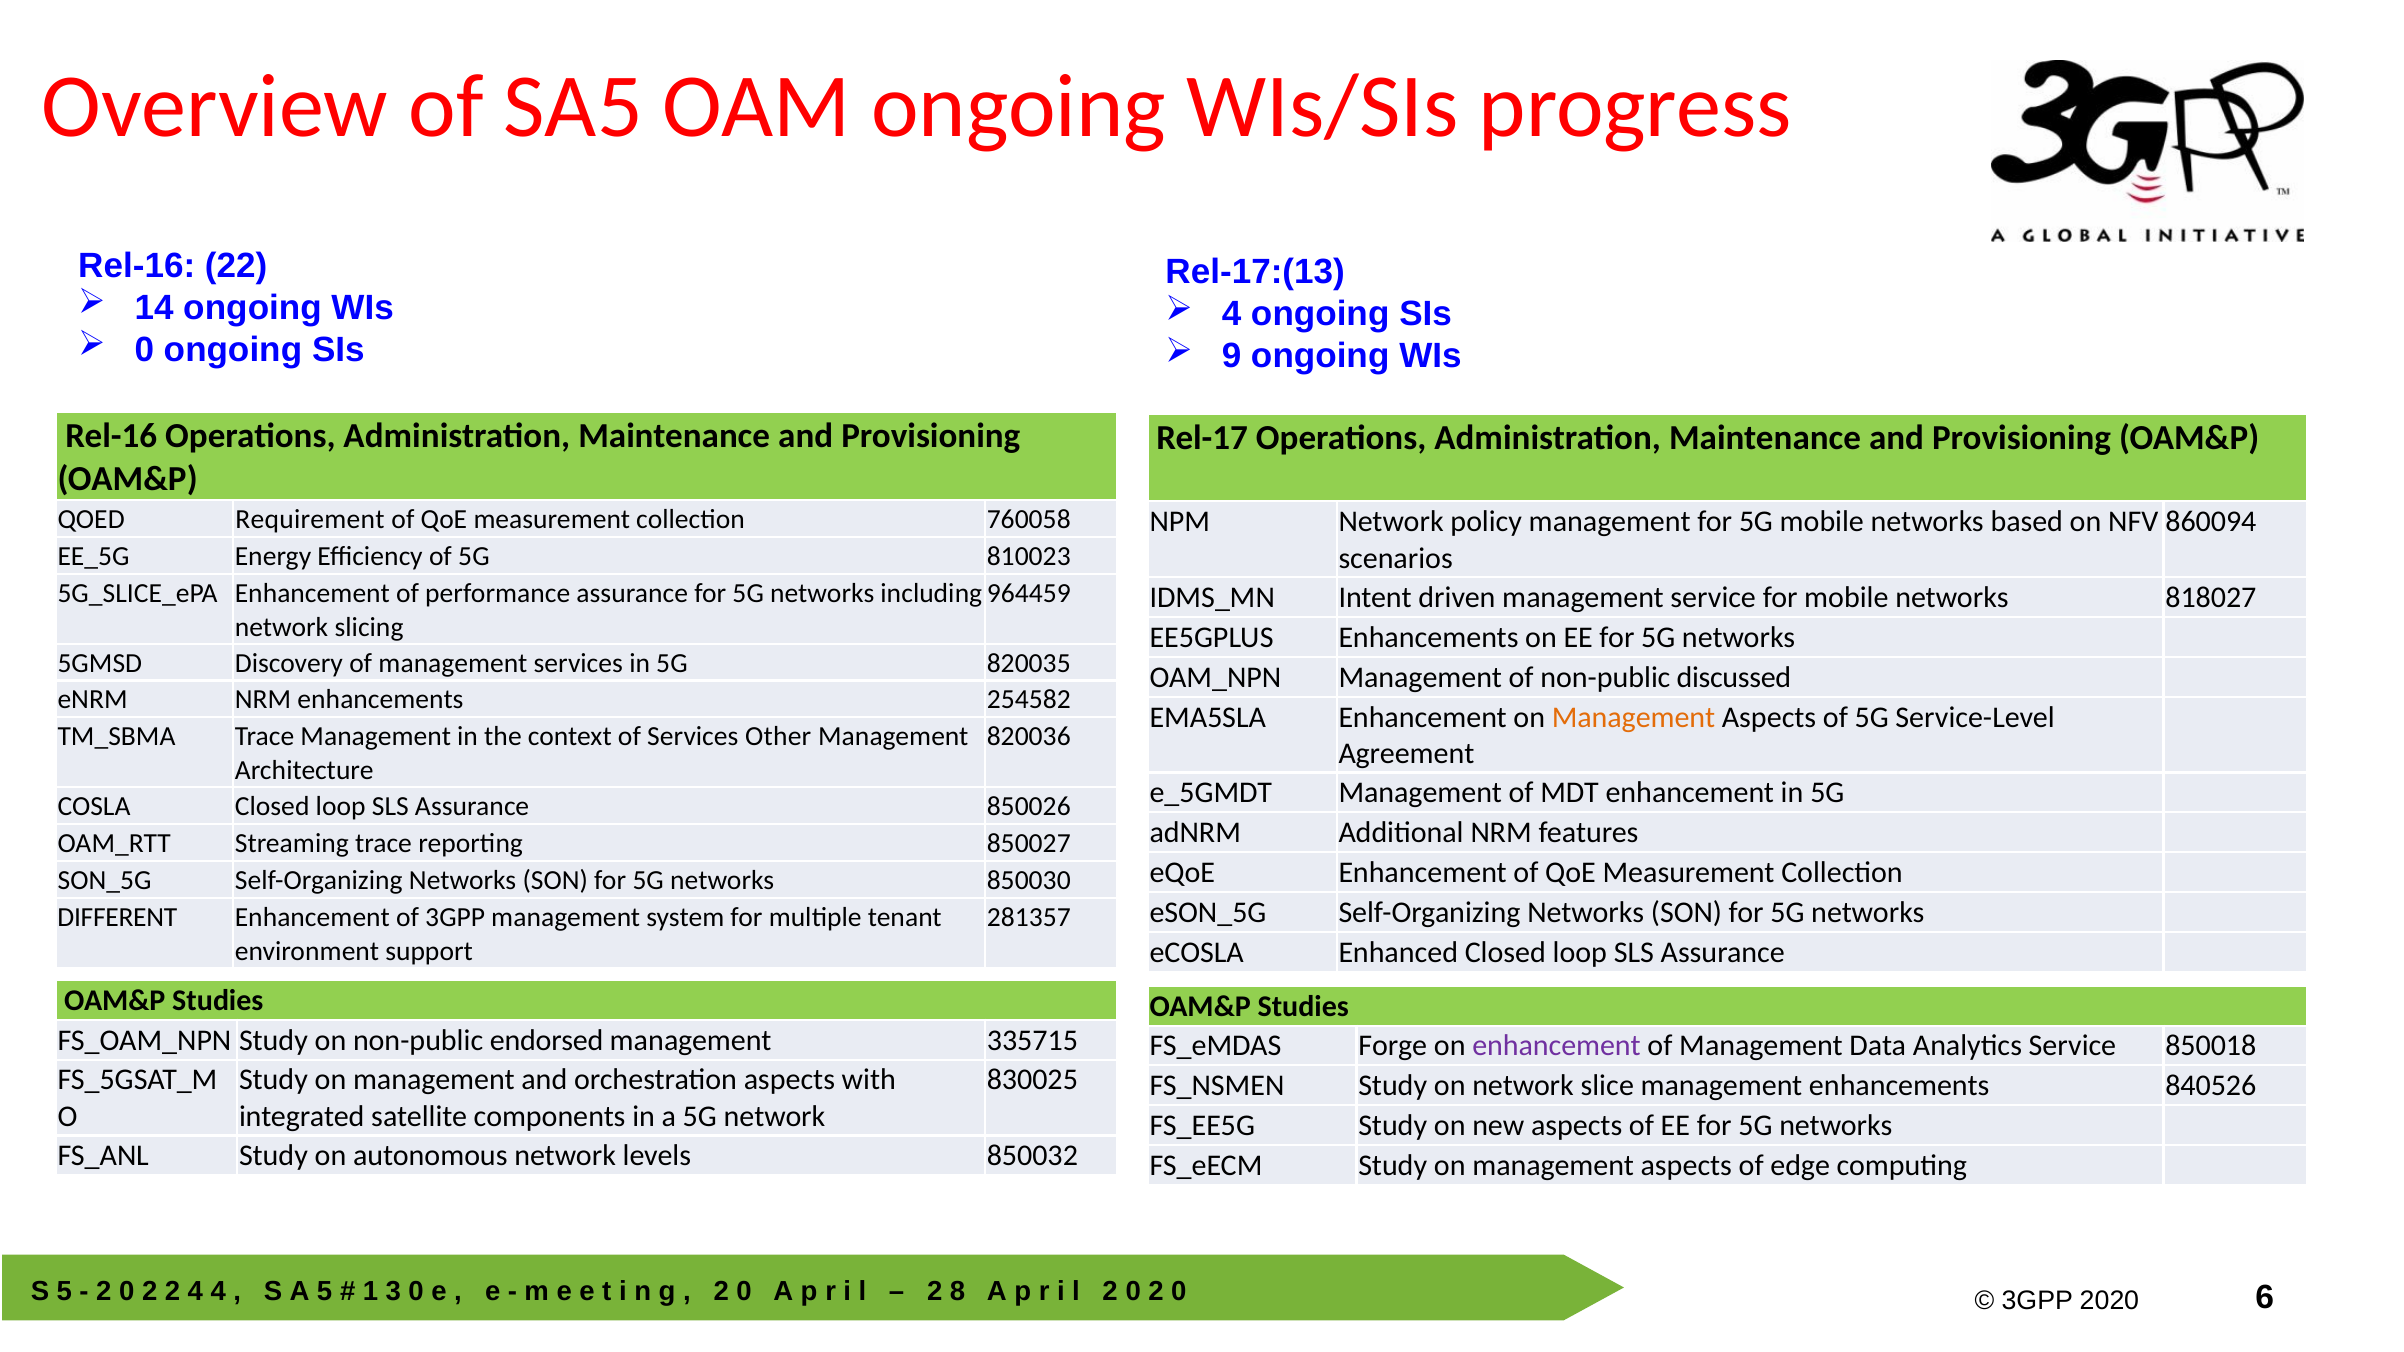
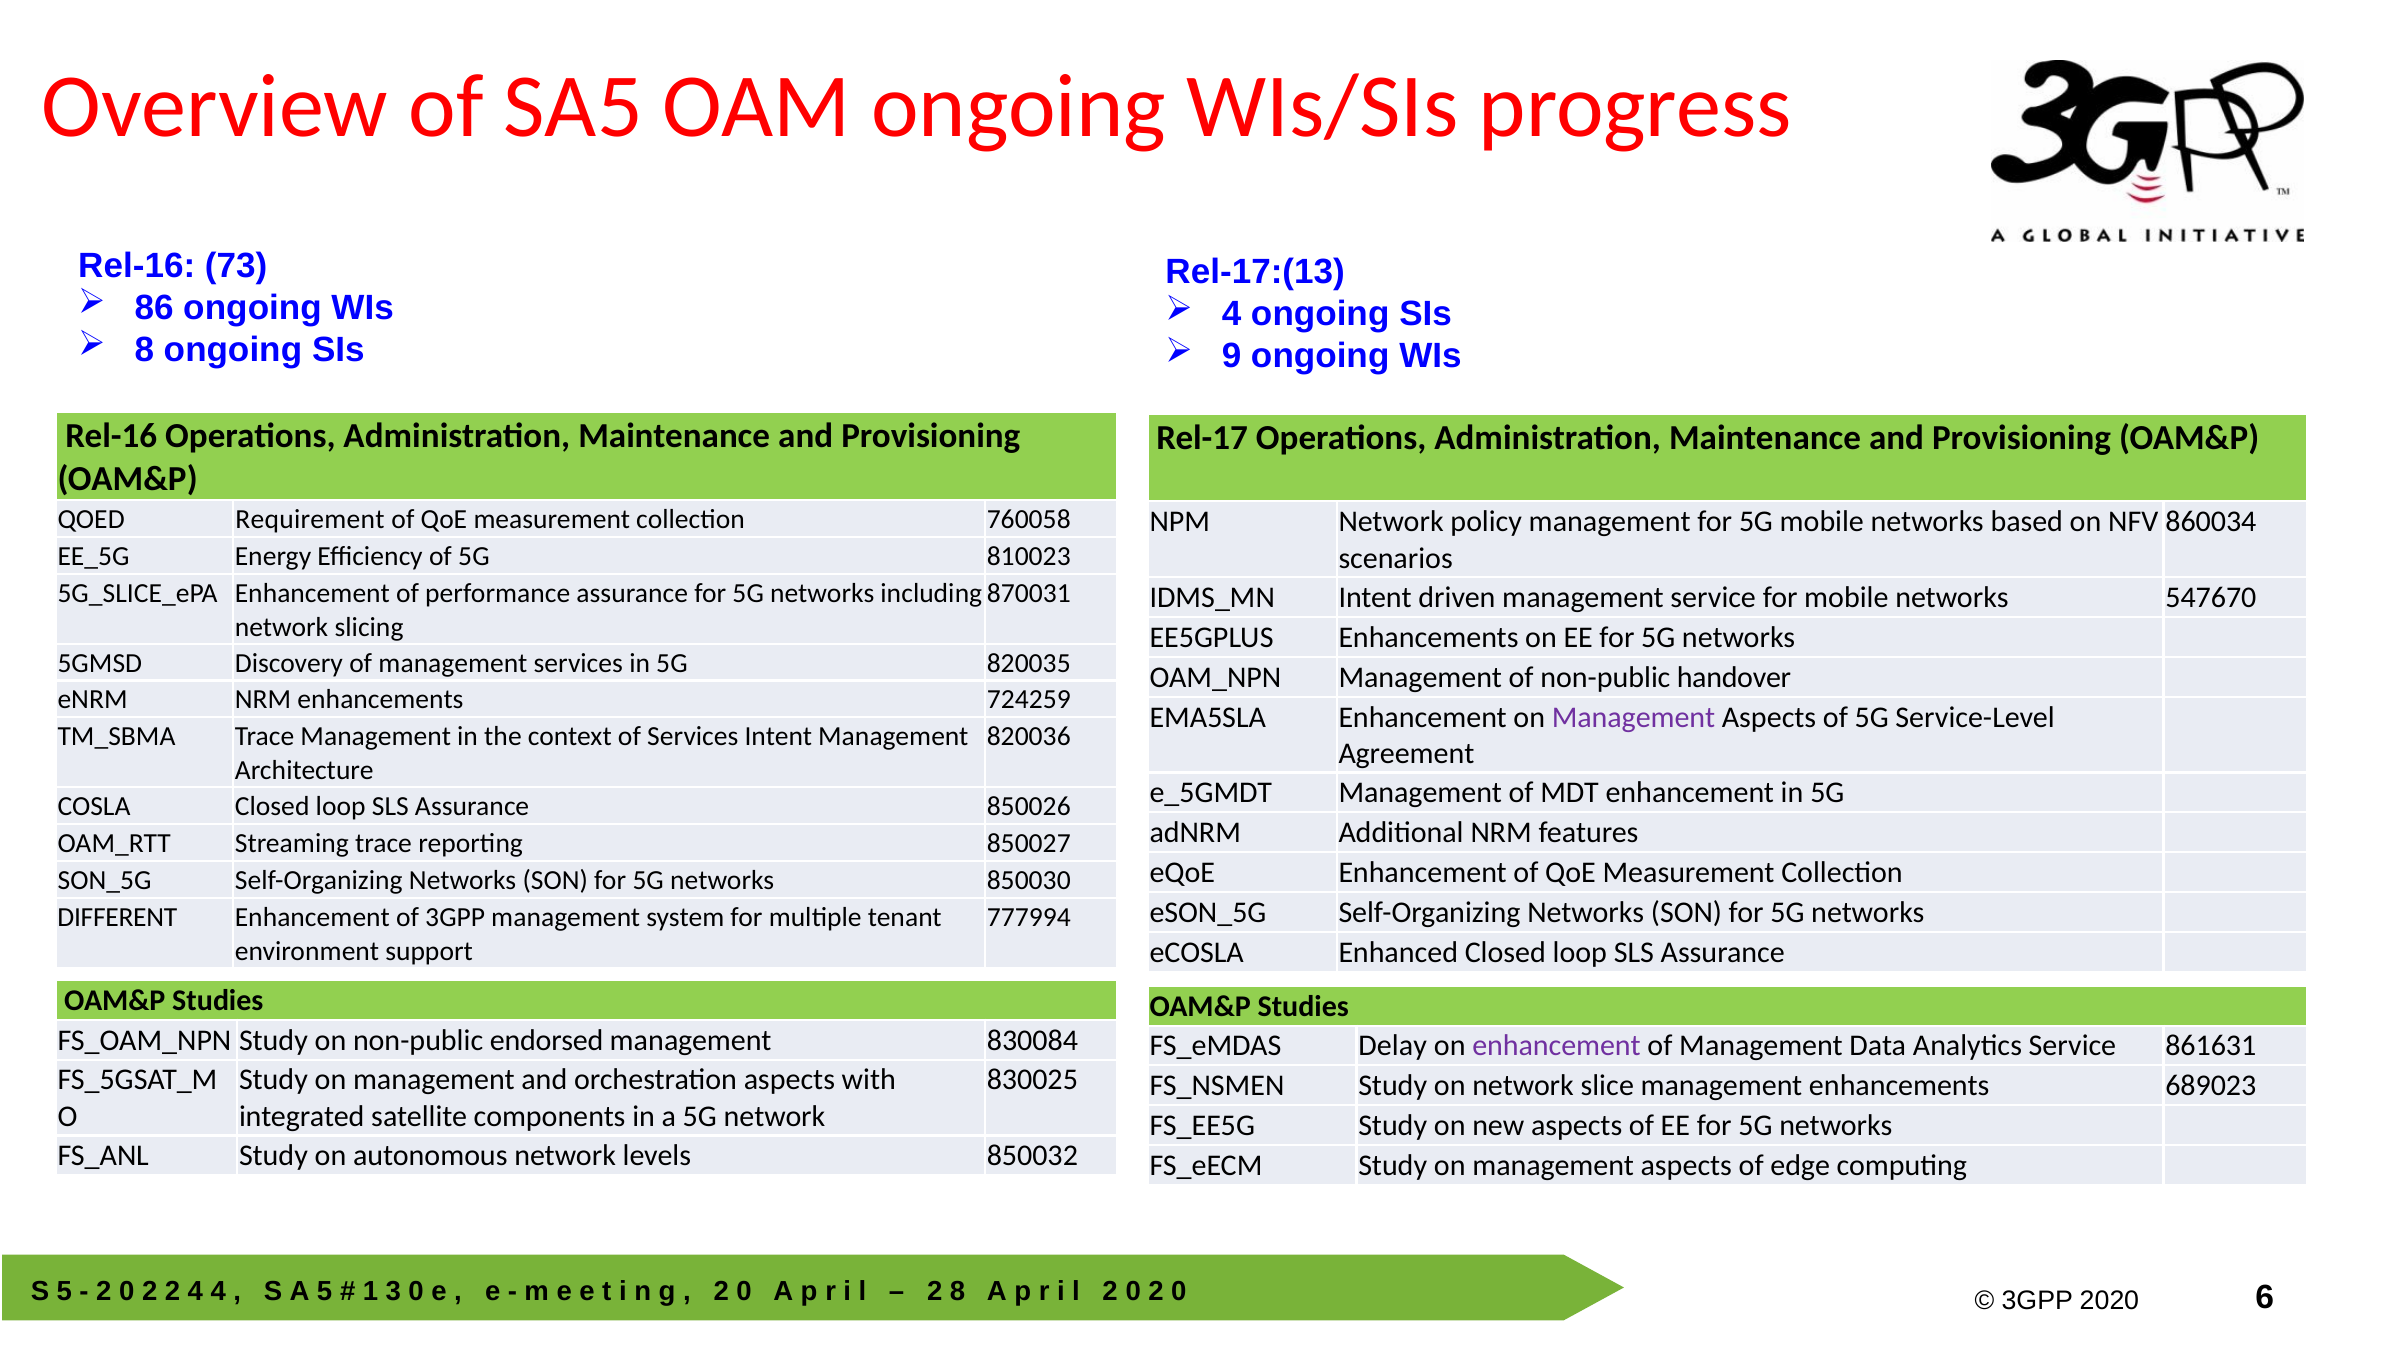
22: 22 -> 73 (236, 266)
14: 14 -> 86 (154, 308)
0: 0 -> 8 (144, 350)
860094: 860094 -> 860034 (2211, 522)
964459: 964459 -> 870031 (1029, 593)
818027: 818027 -> 547670 (2211, 598)
discussed: discussed -> handover (1734, 677)
254582: 254582 -> 724259 (1029, 700)
Management colour: orange -> purple (1633, 717)
Services Other: Other -> Intent (778, 737)
281357: 281357 -> 777994 (1029, 917)
335715: 335715 -> 830084 (1032, 1040)
Forge: Forge -> Delay (1393, 1046)
850018: 850018 -> 861631 (2211, 1046)
840526: 840526 -> 689023 (2211, 1086)
